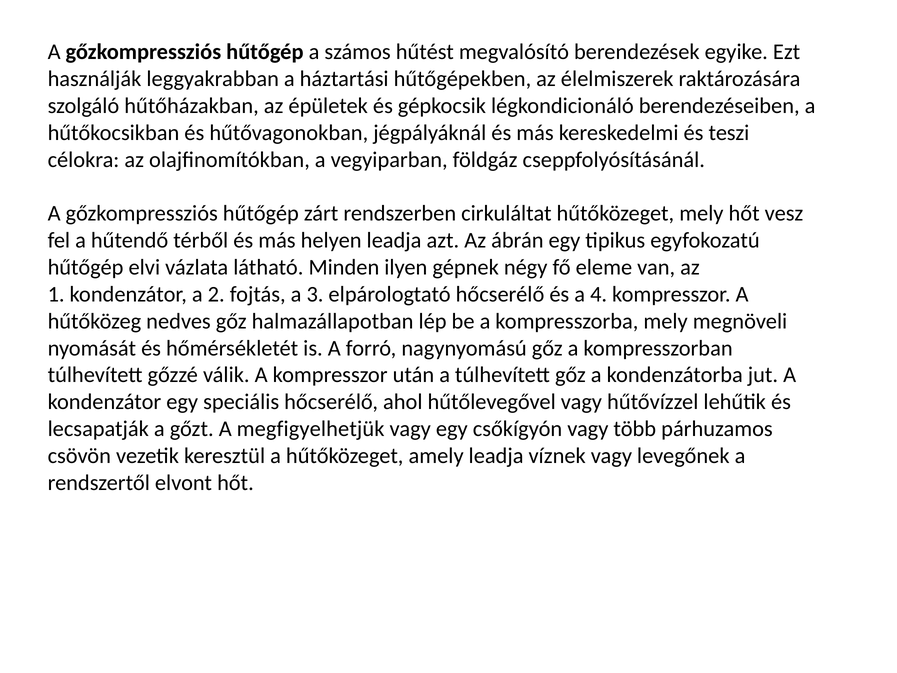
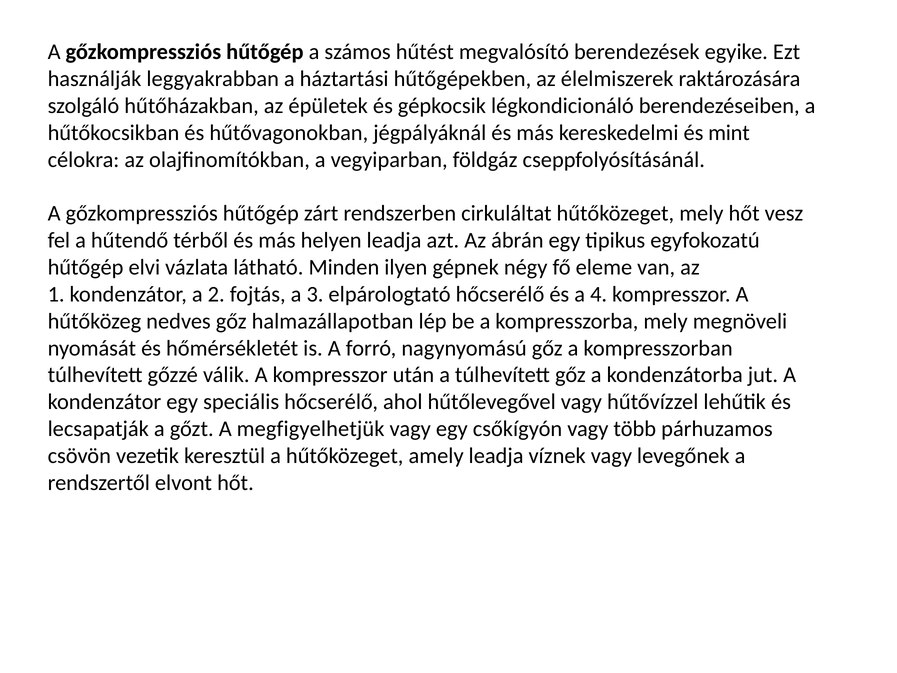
teszi: teszi -> mint (729, 133)
